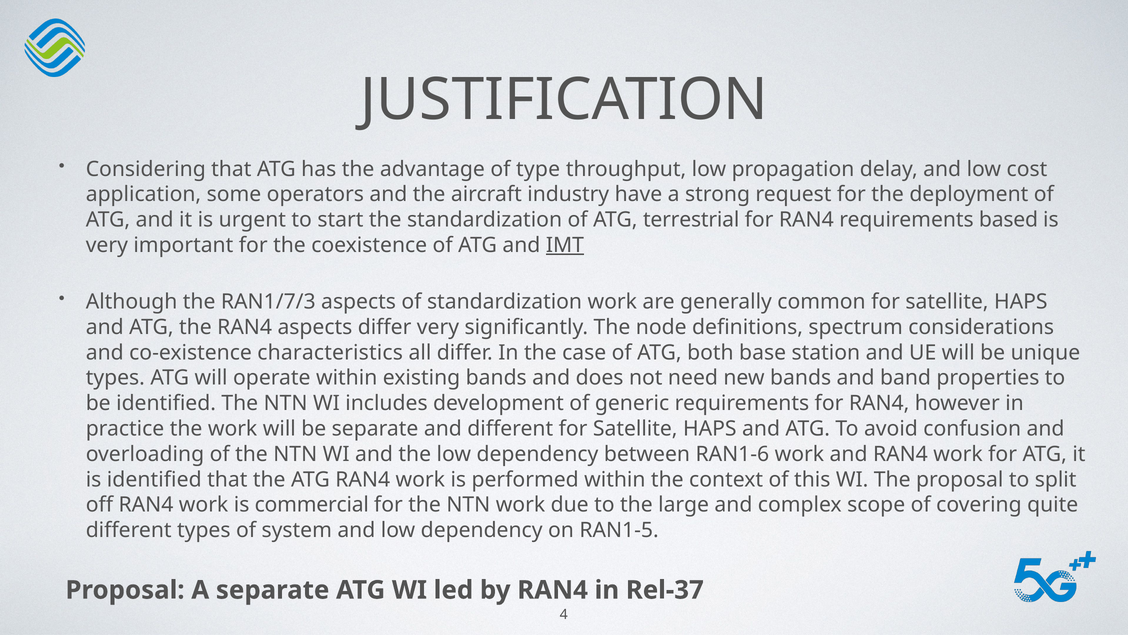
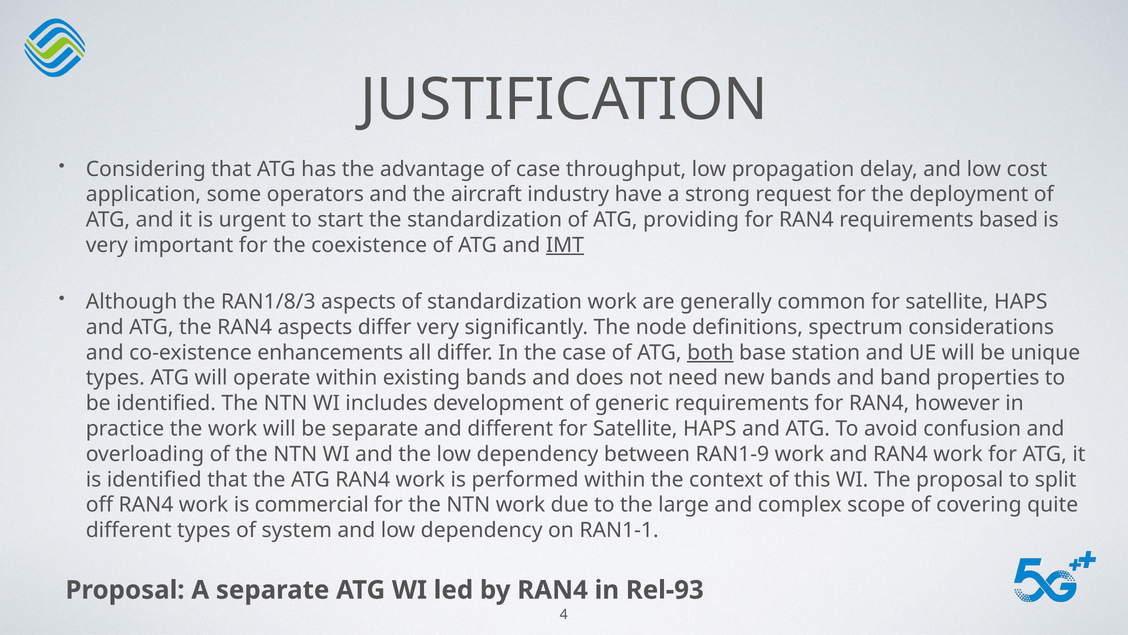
of type: type -> case (538, 169)
terrestrial: terrestrial -> providing (691, 220)
RAN1/7/3: RAN1/7/3 -> RAN1/8/3 (268, 302)
characteristics: characteristics -> enhancements (330, 352)
both underline: none -> present (710, 352)
RAN1-6: RAN1-6 -> RAN1-9 (732, 454)
RAN1-5: RAN1-5 -> RAN1-1 (619, 530)
Rel-37: Rel-37 -> Rel-93 (665, 590)
